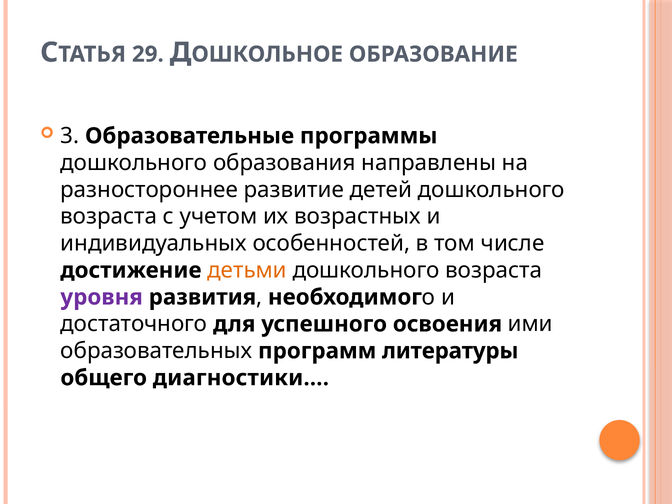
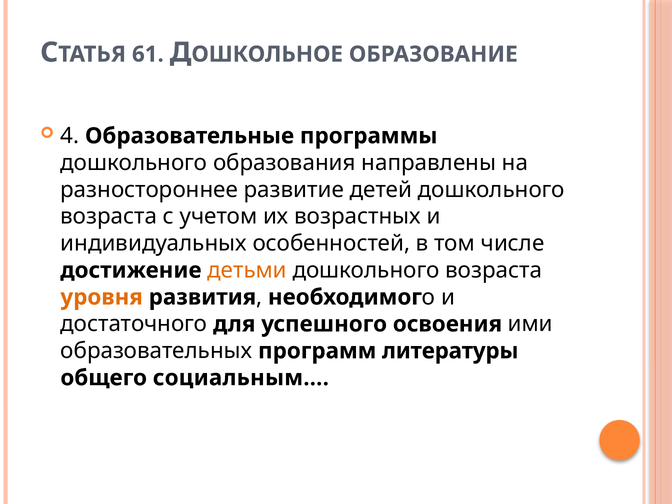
29: 29 -> 61 (148, 54)
3: 3 -> 4 (70, 136)
уровня colour: purple -> orange (102, 297)
диагностики…: диагностики… -> социальным… (241, 378)
